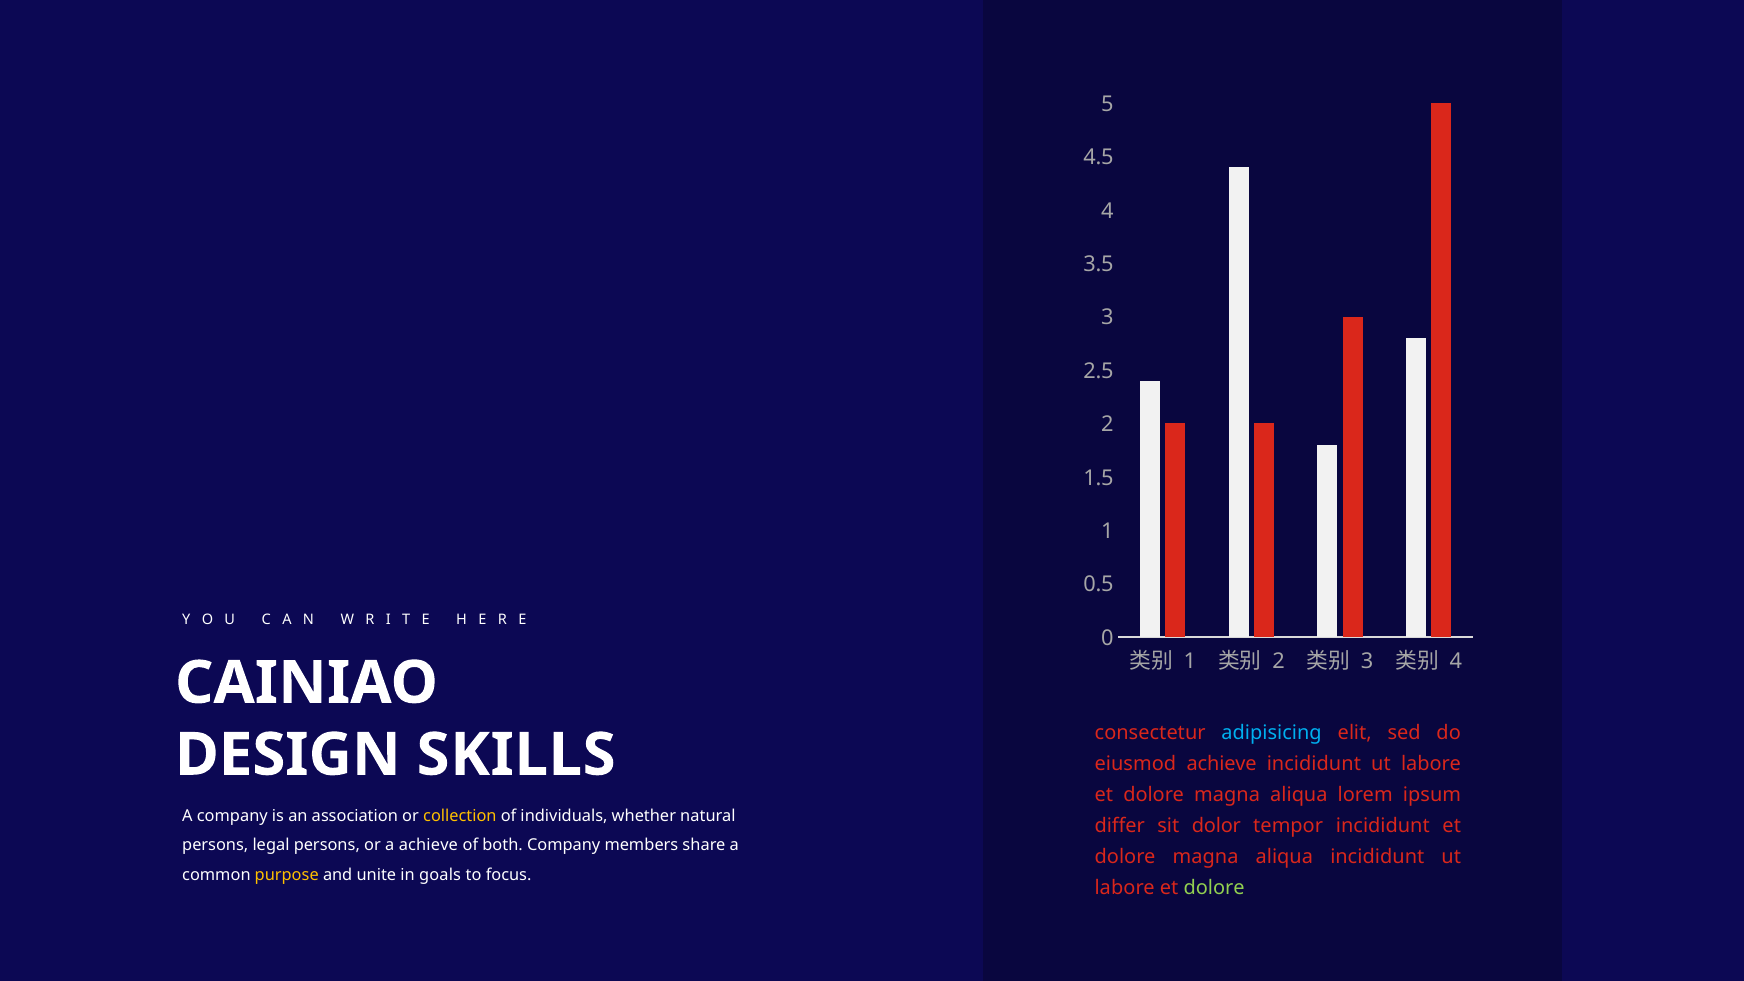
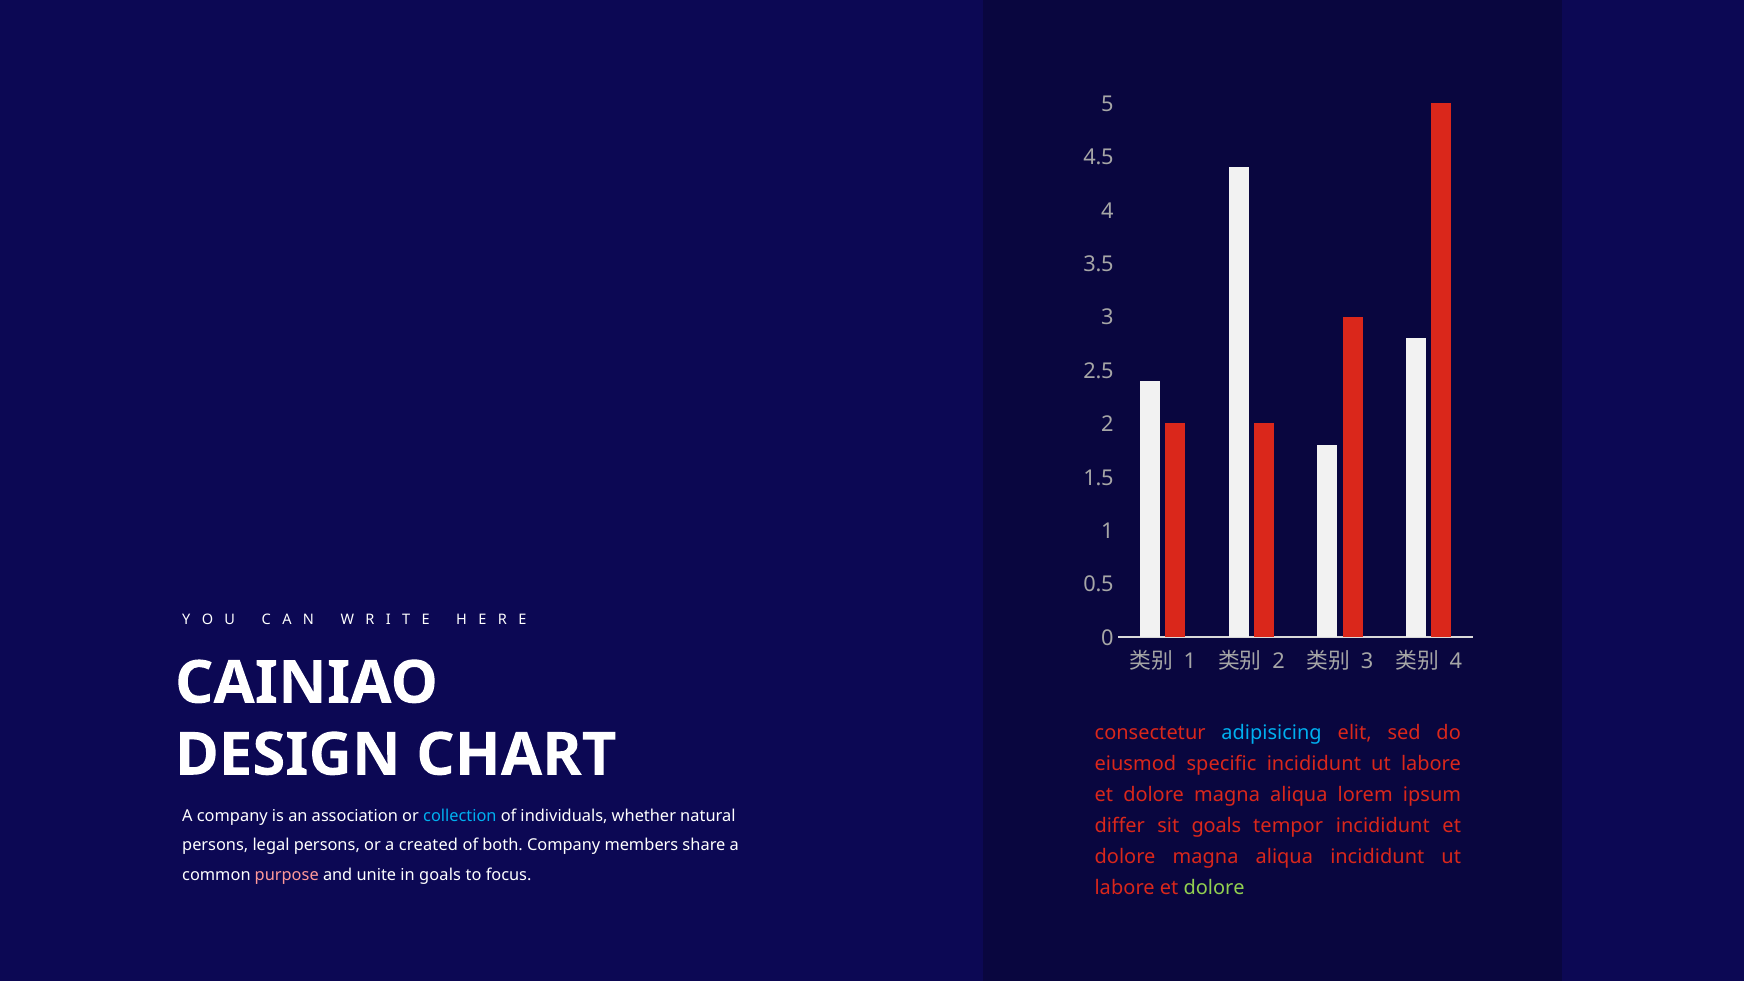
SKILLS: SKILLS -> CHART (516, 755)
eiusmod achieve: achieve -> specific (1222, 764)
collection colour: yellow -> light blue (460, 816)
sit dolor: dolor -> goals (1216, 826)
a achieve: achieve -> created (428, 846)
purpose colour: yellow -> pink (287, 875)
